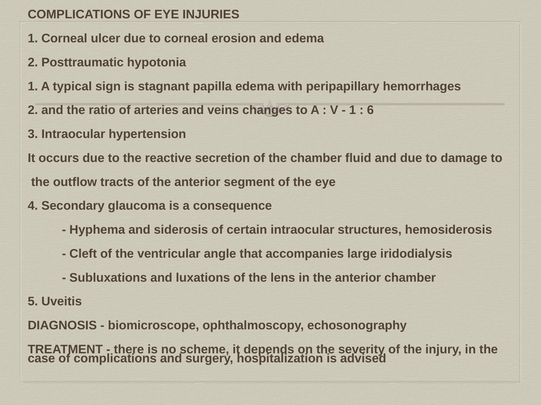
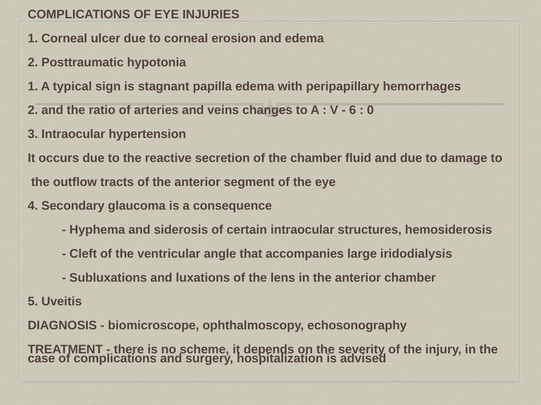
1: 1 -> 6 (353, 110)
6: 6 -> 0 (370, 110)
